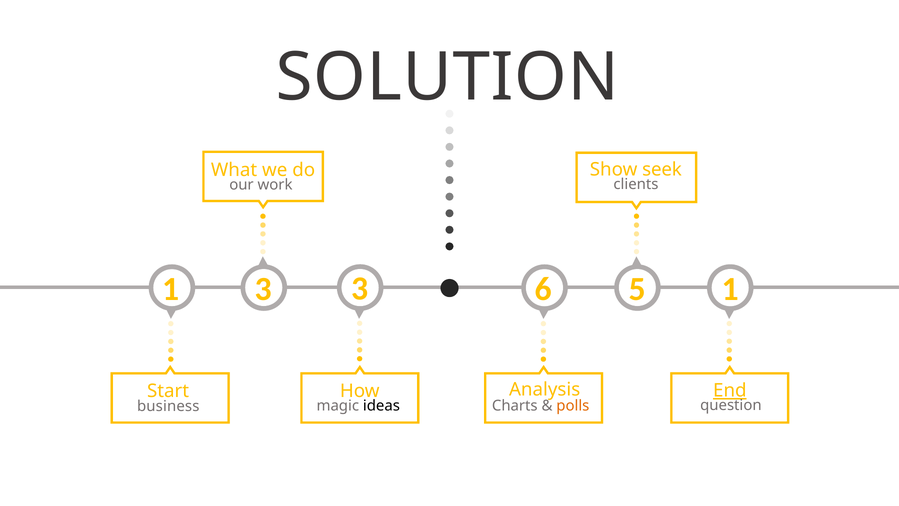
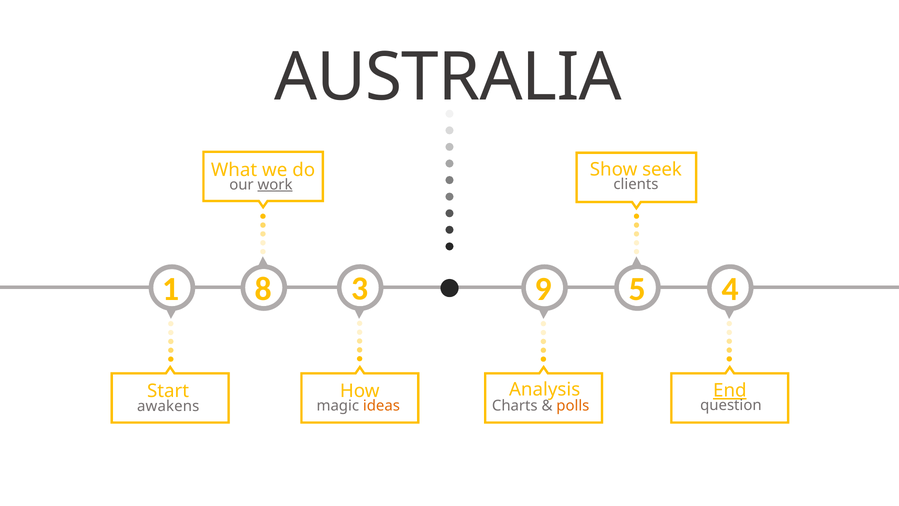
SOLUTION: SOLUTION -> AUSTRALIA (448, 77)
work underline: none -> present (275, 184)
1 3: 3 -> 8 (263, 289)
6: 6 -> 9 (543, 289)
5 1: 1 -> 4 (730, 289)
ideas colour: black -> orange (381, 405)
business: business -> awakens (168, 406)
